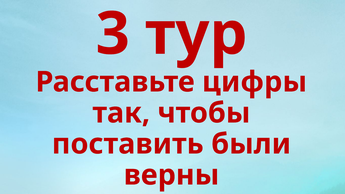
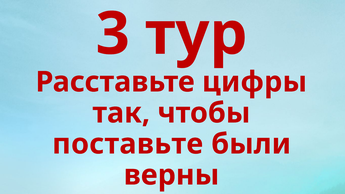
поставить: поставить -> поставьте (128, 144)
